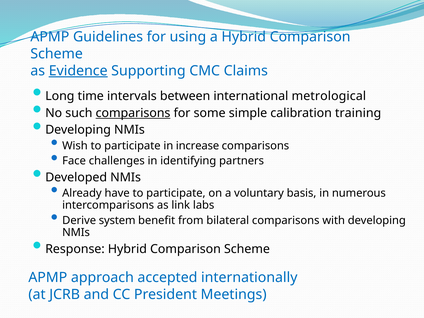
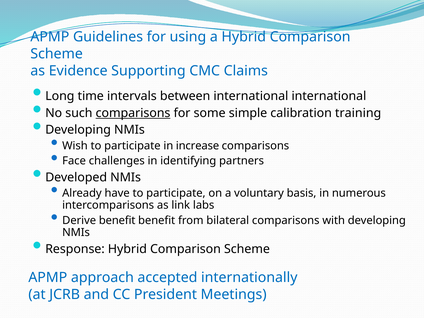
Evidence underline: present -> none (78, 71)
international metrological: metrological -> international (329, 96)
Derive system: system -> benefit (117, 220)
